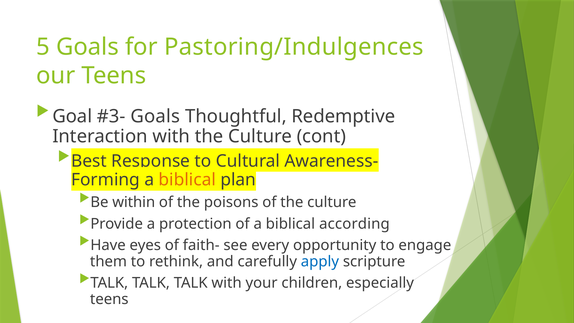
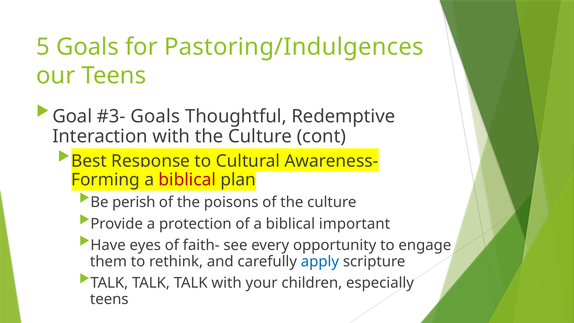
biblical colour: orange -> red (187, 180)
within: within -> perish (134, 202)
according: according -> important (354, 224)
